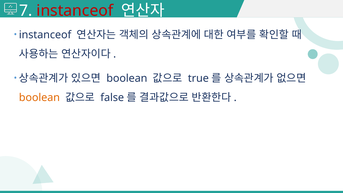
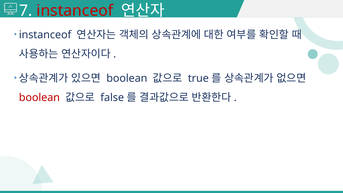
boolean colour: orange -> red (39, 98)
